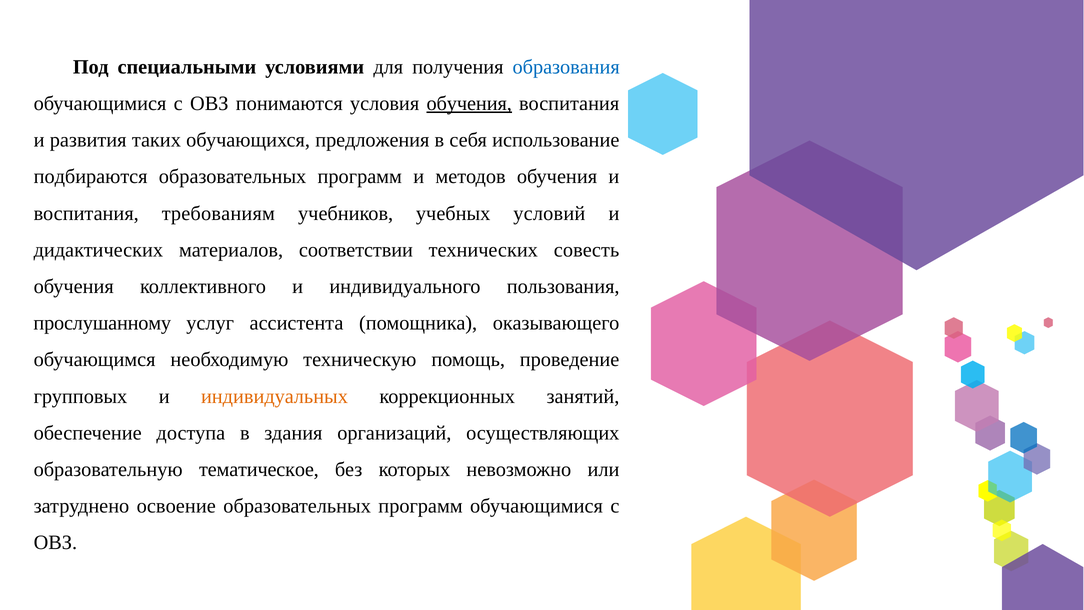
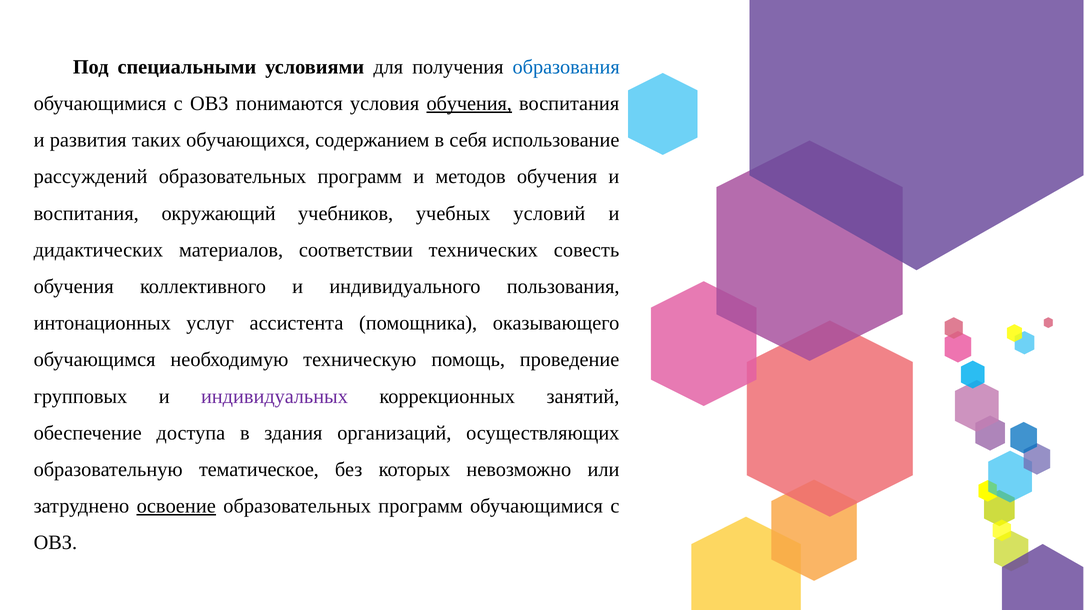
предложения: предложения -> содержанием (372, 140)
подбираются: подбираются -> рассуждений (91, 177)
требованиям: требованиям -> окружающий (219, 213)
прослушанному: прослушанному -> интонационных (102, 323)
индивидуальных colour: orange -> purple (274, 396)
освоение underline: none -> present (176, 506)
